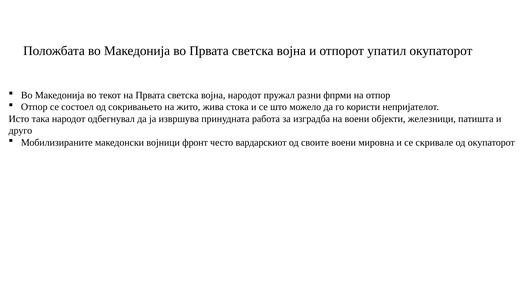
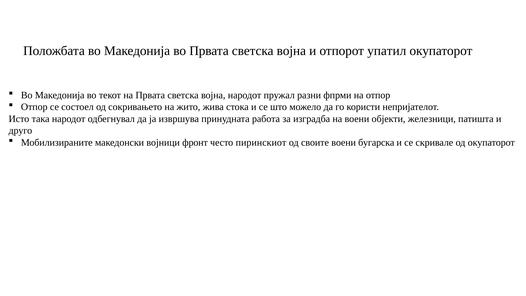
вардарскиот: вардарскиот -> пиринскиот (261, 142)
мировна: мировна -> бугарска (376, 142)
